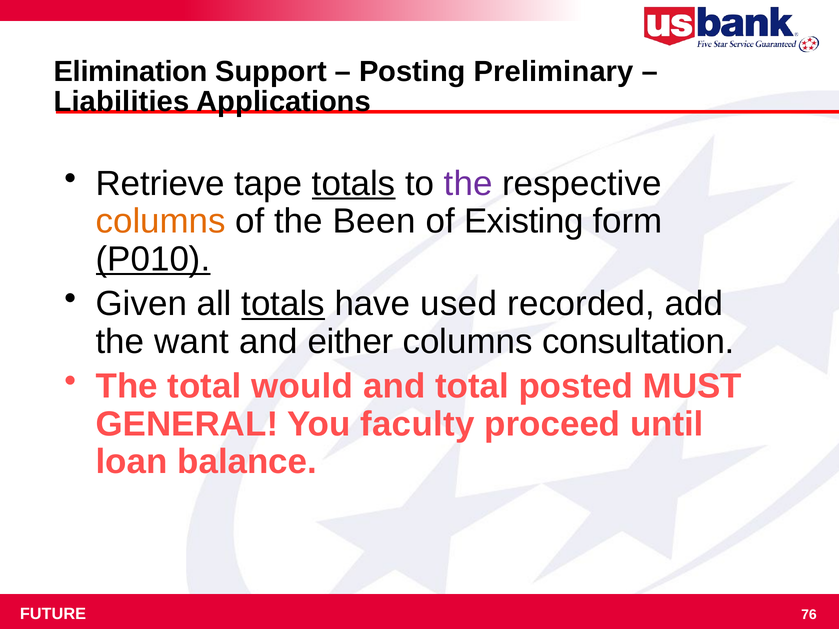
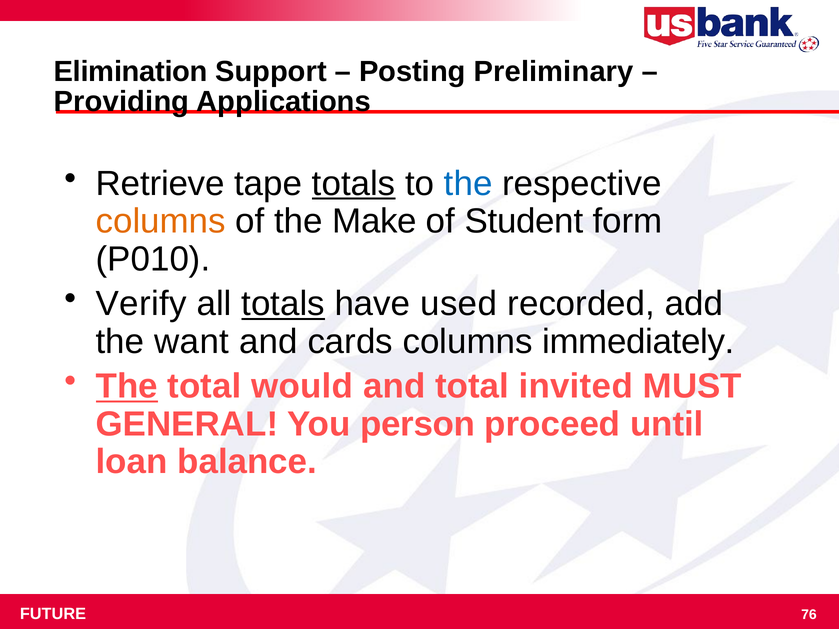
Liabilities: Liabilities -> Providing (122, 102)
the colour: purple -> blue (468, 184)
Been: Been -> Make (375, 221)
Existing: Existing -> Student (524, 221)
P010 underline: present -> none (153, 259)
Given: Given -> Verify (141, 304)
either: either -> cards (350, 342)
consultation: consultation -> immediately (638, 342)
The underline: none -> present (127, 386)
posted: posted -> invited (576, 386)
faculty: faculty -> person (418, 424)
